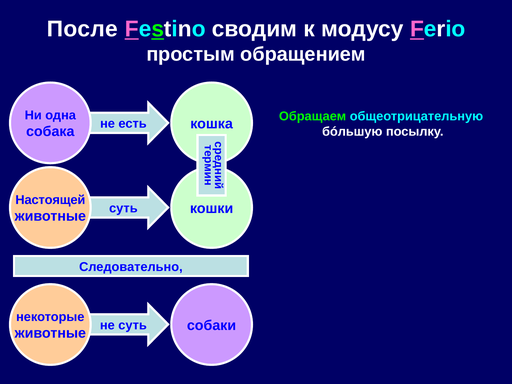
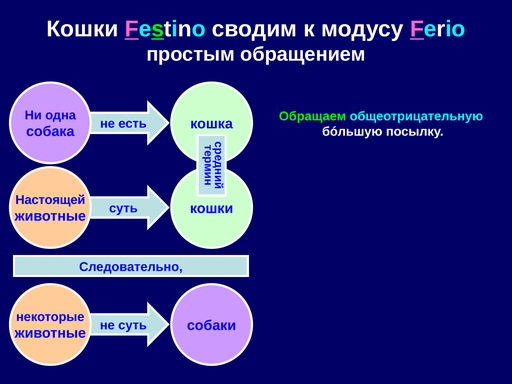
После: После -> Кошки (82, 29)
